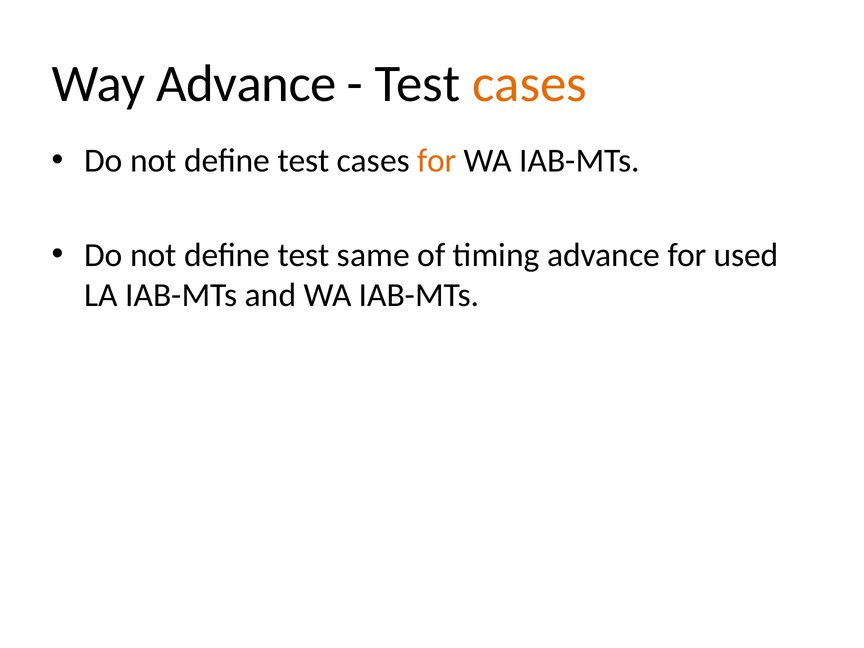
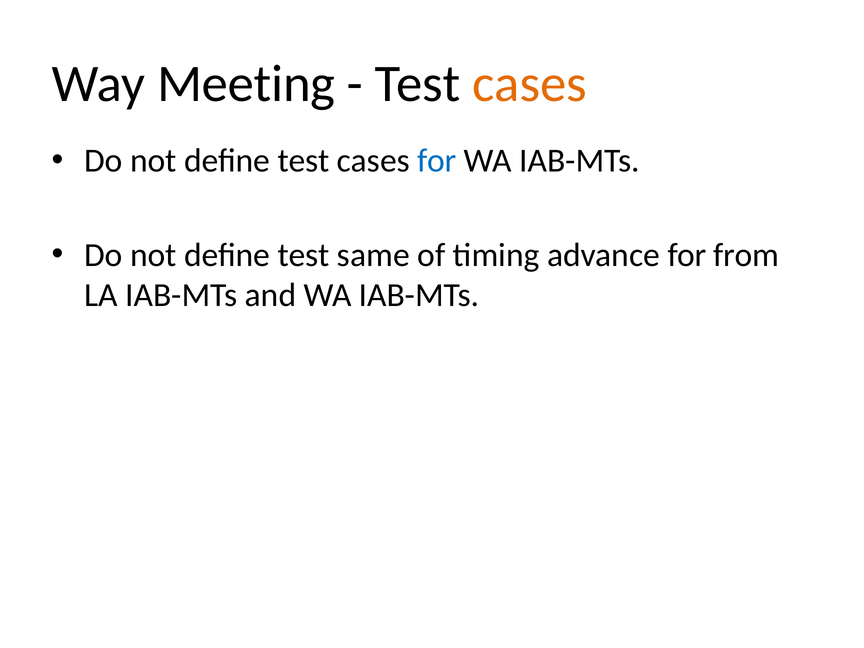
Way Advance: Advance -> Meeting (246, 84)
for colour: orange -> blue (437, 161)
used: used -> from (746, 255)
